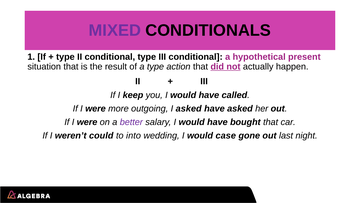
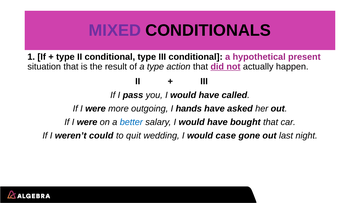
keep: keep -> pass (133, 95)
I asked: asked -> hands (189, 108)
better colour: purple -> blue (131, 122)
into: into -> quit (134, 135)
